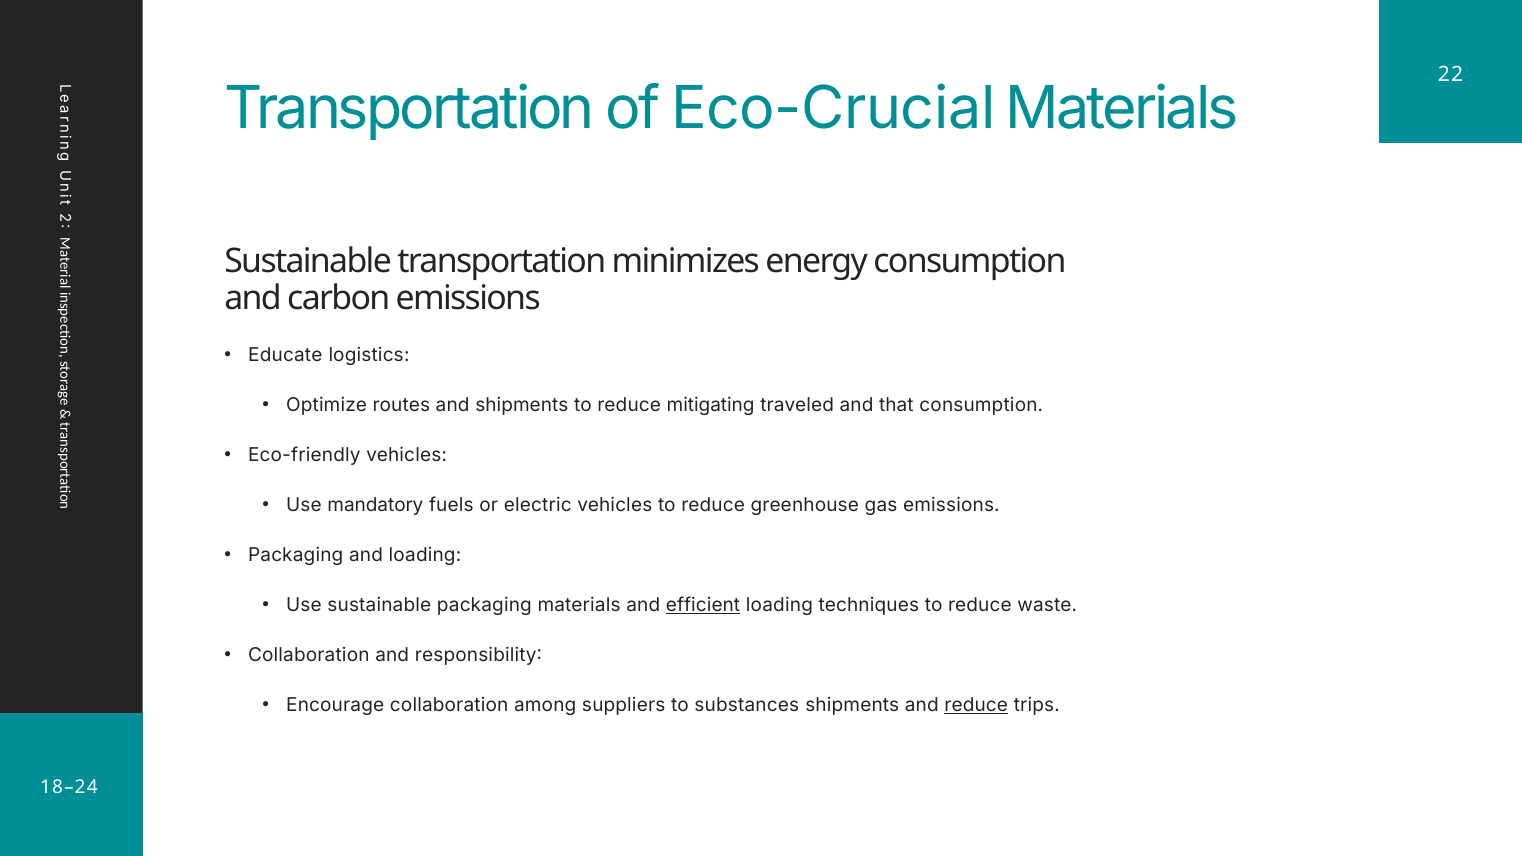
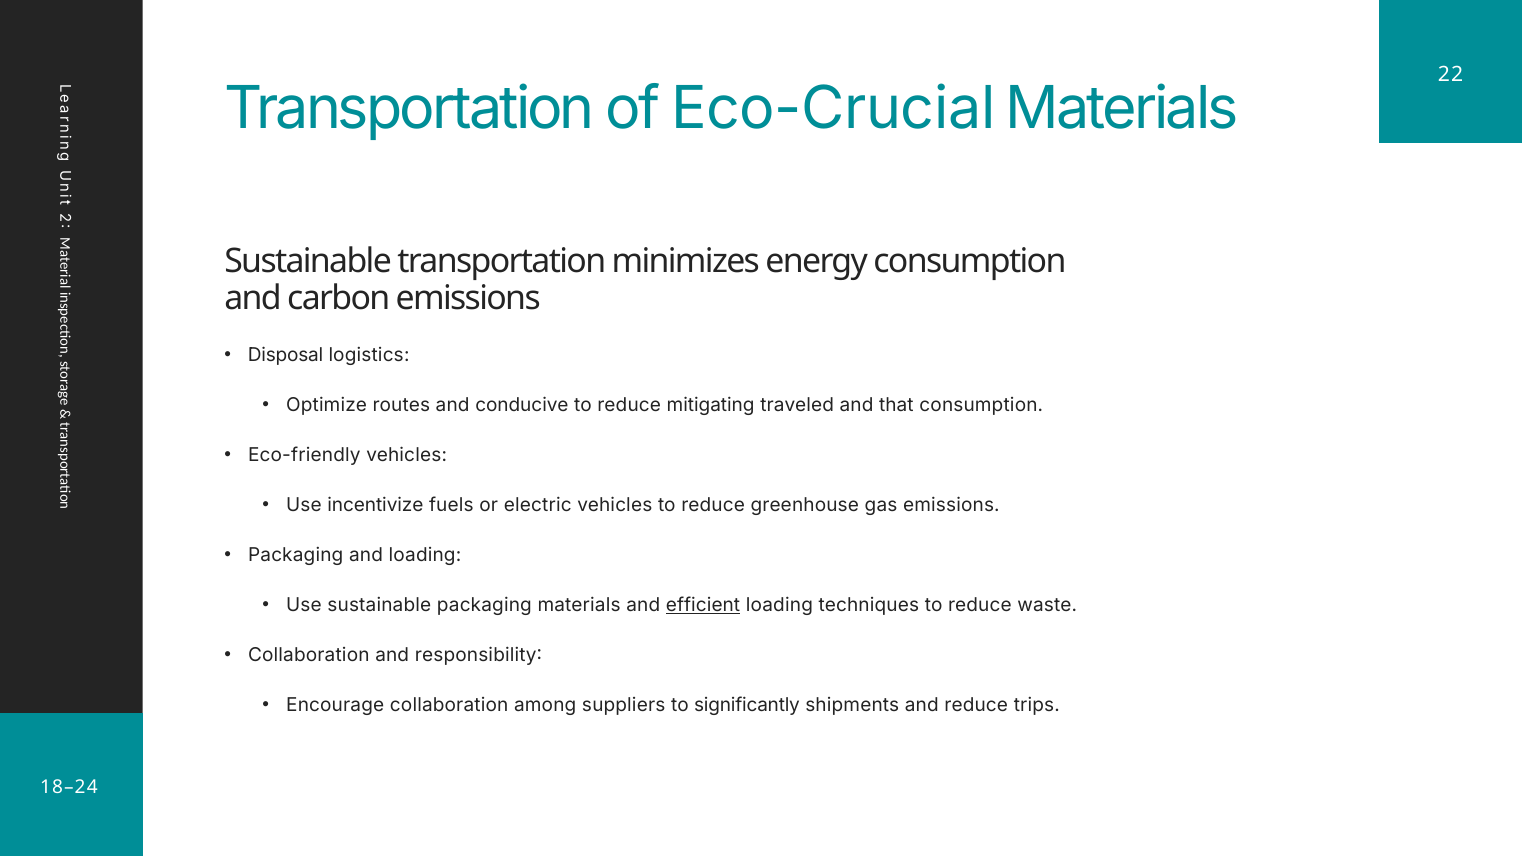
Educate: Educate -> Disposal (286, 356)
and shipments: shipments -> conducive (522, 406)
mandatory: mandatory -> incentivize (375, 506)
substances: substances -> significantly (747, 705)
reduce underline: present -> none (976, 705)
